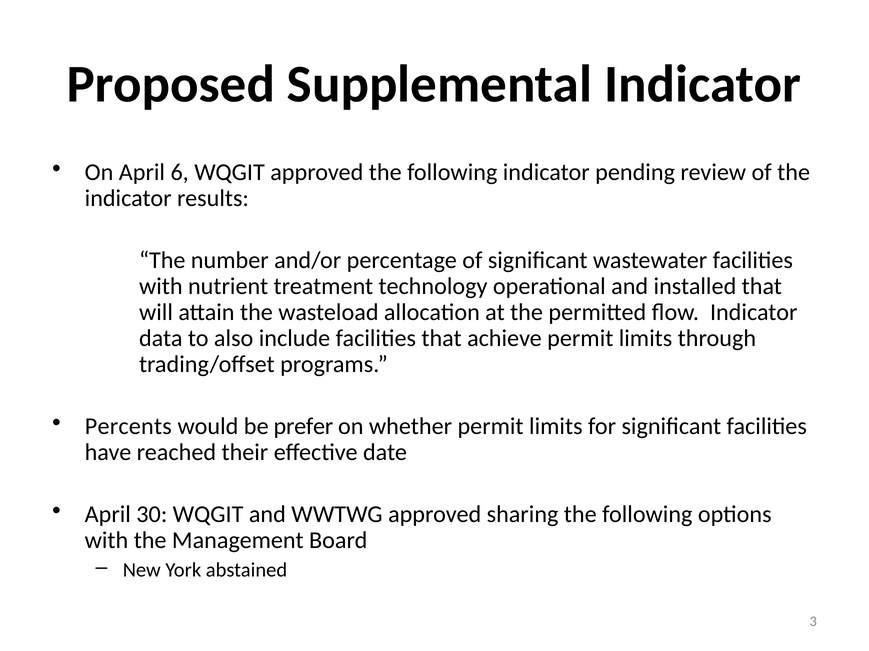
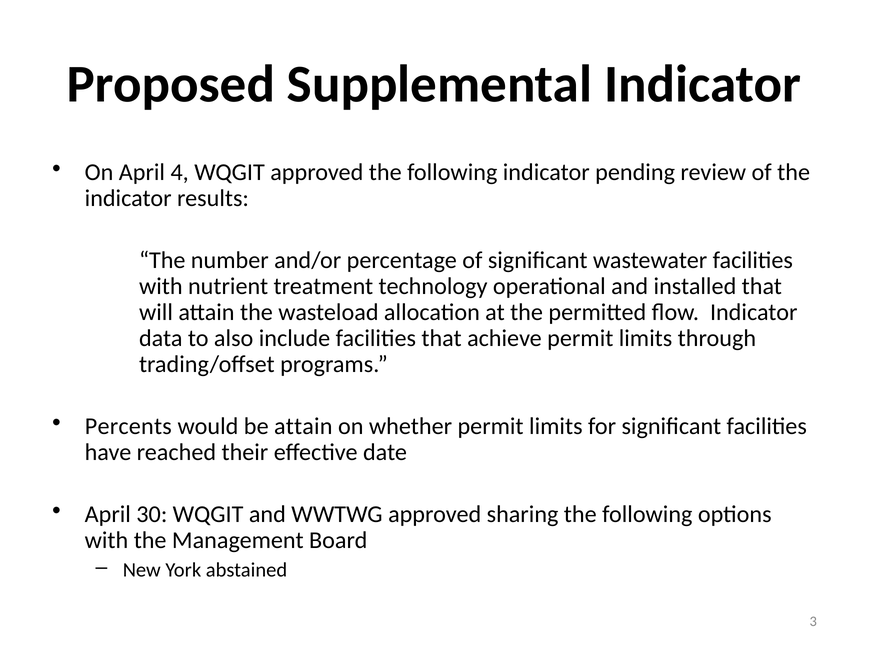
6: 6 -> 4 (180, 173)
be prefer: prefer -> attain (303, 427)
